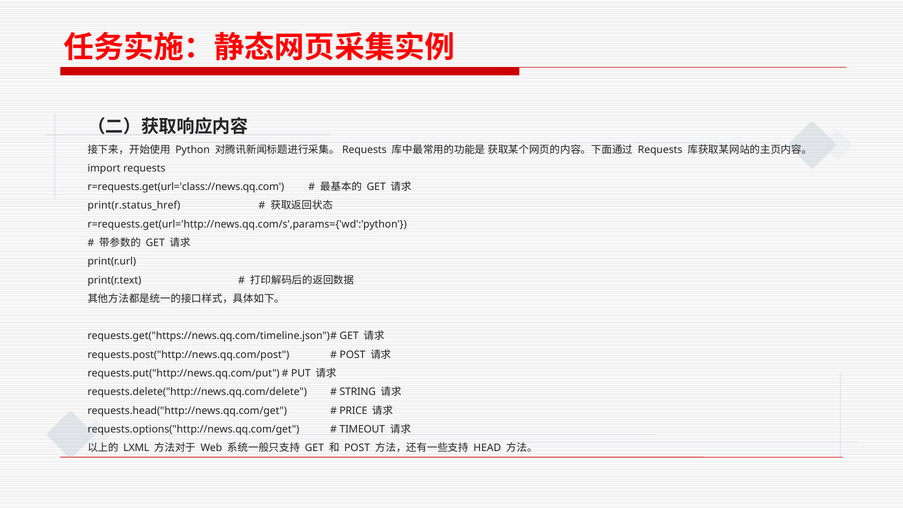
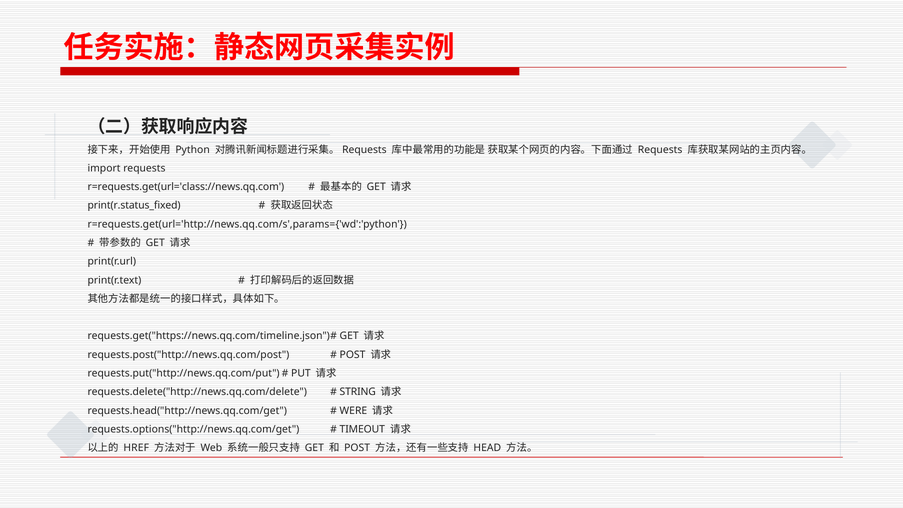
print(r.status_href: print(r.status_href -> print(r.status_ﬁxed (134, 206)
PRICE: PRICE -> WERE (353, 411)
LXML: LXML -> HREF (136, 448)
